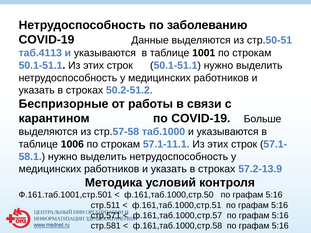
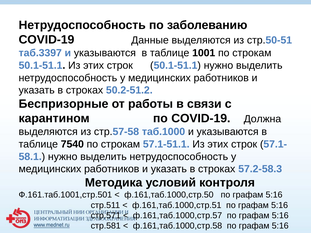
таб.4113: таб.4113 -> таб.3397 (40, 53)
Больше: Больше -> Должна (262, 119)
1006: 1006 -> 7540 (72, 144)
57.1-11.1: 57.1-11.1 -> 57.1-51.1 (166, 144)
57.2-13.9: 57.2-13.9 -> 57.2-58.3 (260, 169)
